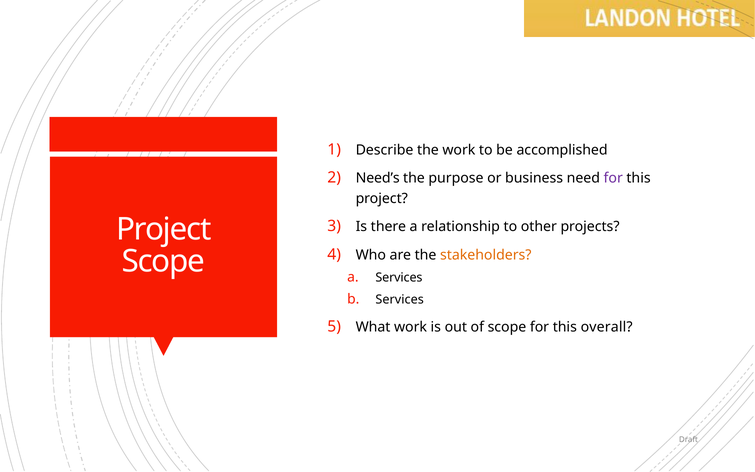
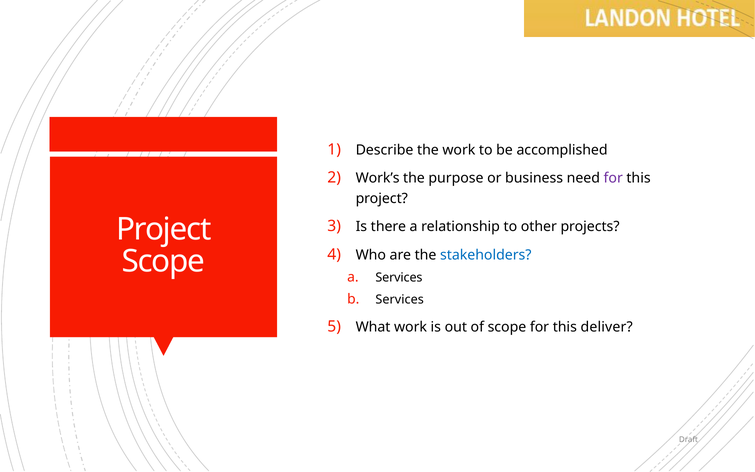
Need’s: Need’s -> Work’s (378, 178)
stakeholders colour: orange -> blue (486, 255)
overall: overall -> deliver (607, 327)
